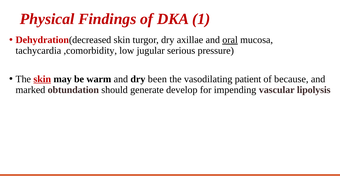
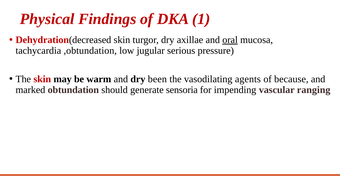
,comorbidity: ,comorbidity -> ,obtundation (90, 51)
skin underline: present -> none (42, 79)
patient: patient -> agents (248, 79)
develop: develop -> sensoria (182, 90)
lipolysis: lipolysis -> ranging (314, 90)
